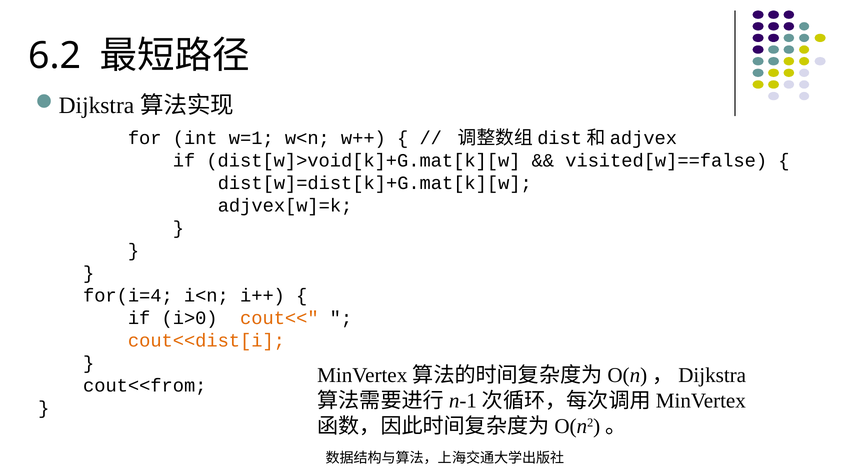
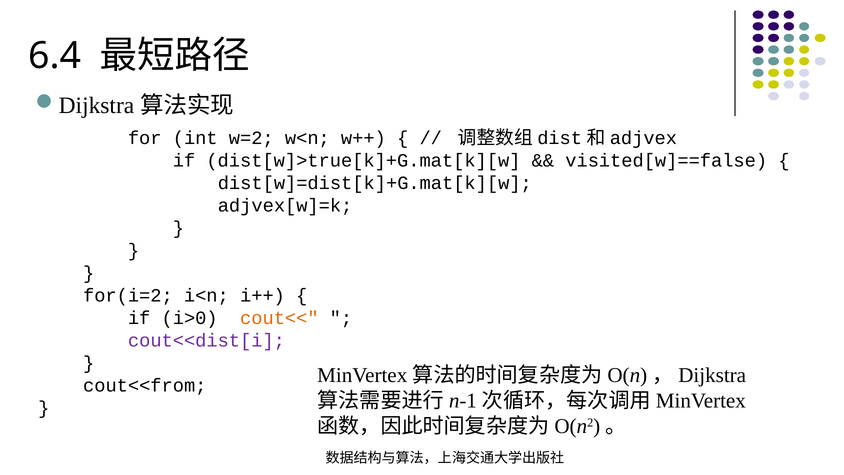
6.2: 6.2 -> 6.4 (55, 56)
w=1: w=1 -> w=2 (251, 138)
dist[w]>void[k]+G.mat[k][w: dist[w]>void[k]+G.mat[k][w -> dist[w]>true[k]+G.mat[k][w (363, 161)
for(i=4: for(i=4 -> for(i=2 (128, 296)
cout<<dist[i colour: orange -> purple (206, 341)
